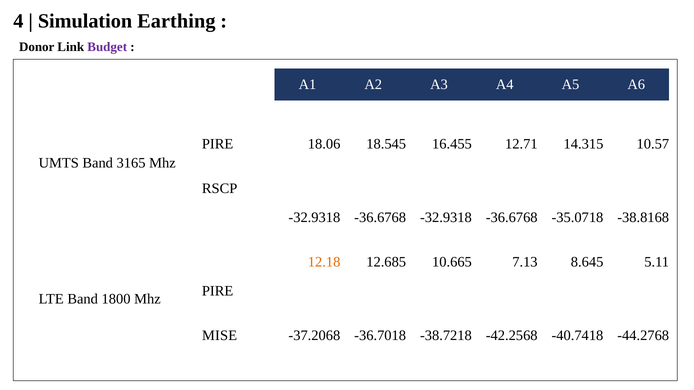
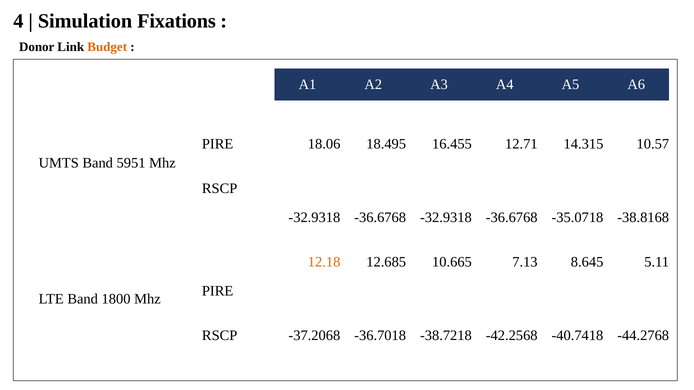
Earthing: Earthing -> Fixations (177, 21)
Budget colour: purple -> orange (107, 47)
18.545: 18.545 -> 18.495 (386, 144)
3165: 3165 -> 5951 (131, 163)
MISE: MISE -> RSCP (220, 336)
